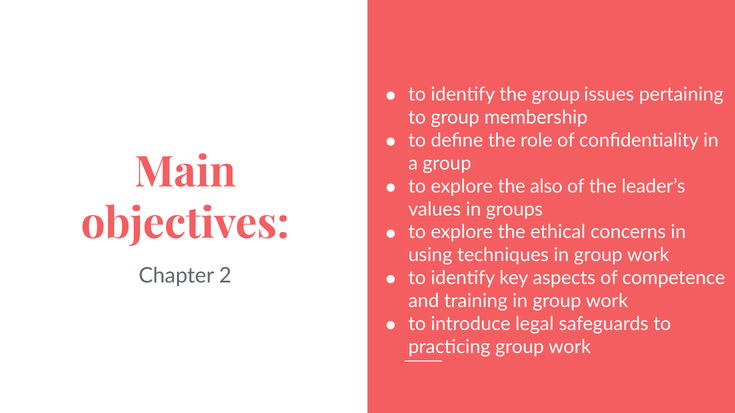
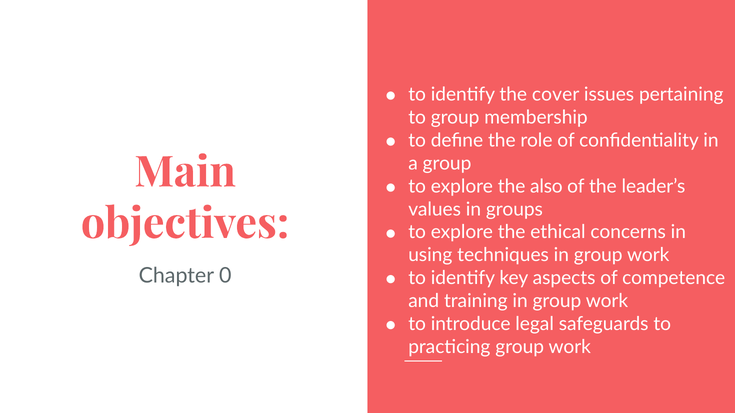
the group: group -> cover (556, 95)
2: 2 -> 0 (225, 276)
